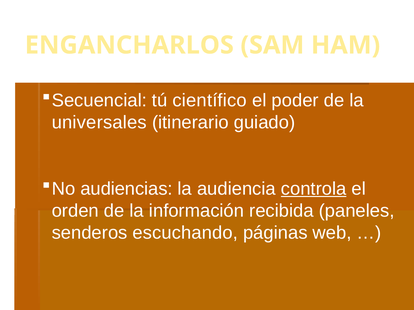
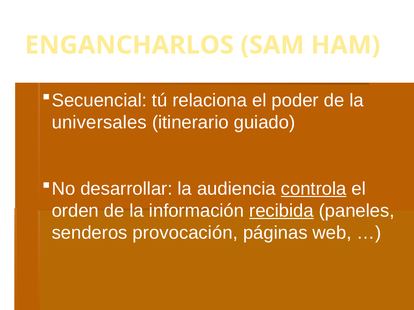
científico: científico -> relaciona (210, 101)
audiencias: audiencias -> desarrollar (126, 189)
recibida underline: none -> present (281, 211)
escuchando: escuchando -> provocación (185, 233)
